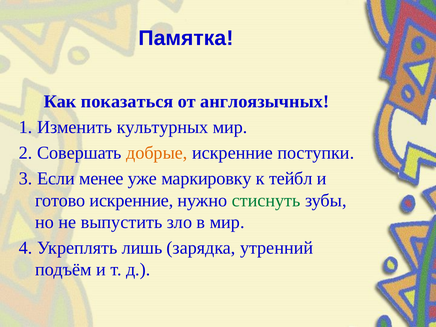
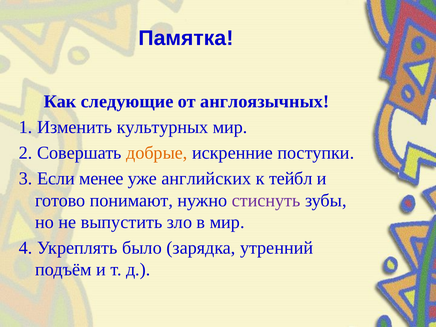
показаться: показаться -> следующие (127, 102)
маркировку: маркировку -> английских (206, 179)
готово искренние: искренние -> понимают (131, 200)
стиснуть colour: green -> purple (266, 200)
лишь: лишь -> было (142, 248)
